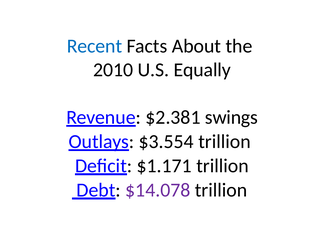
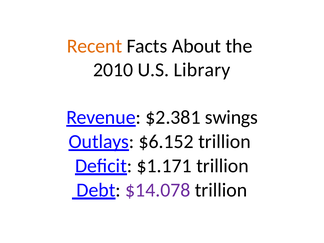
Recent colour: blue -> orange (94, 46)
Equally: Equally -> Library (202, 70)
$3.554: $3.554 -> $6.152 (166, 142)
